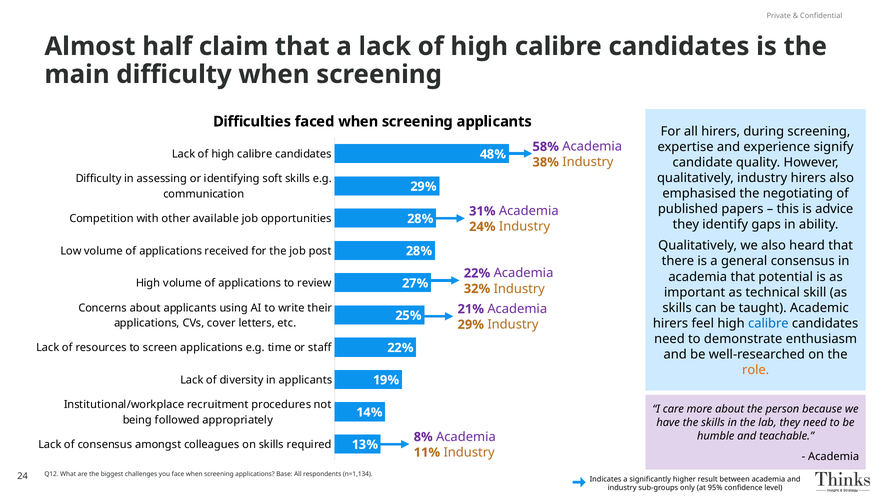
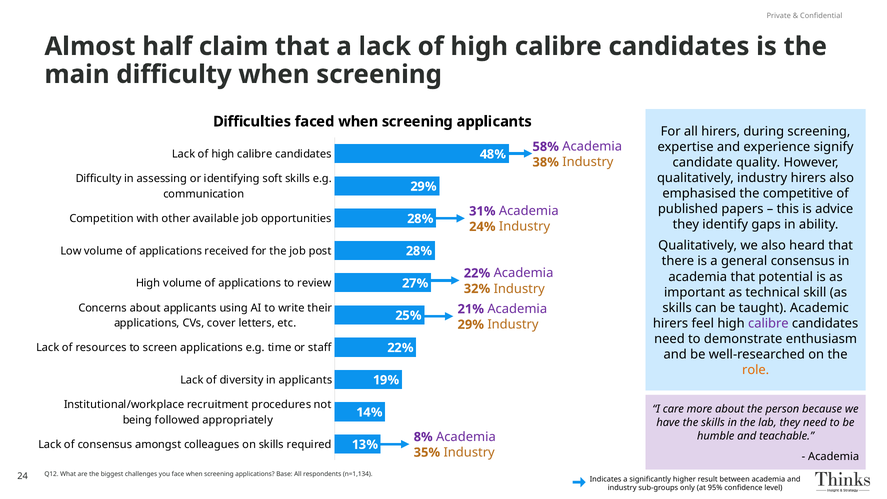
negotiating: negotiating -> competitive (798, 193)
calibre colour: blue -> purple (768, 323)
11%: 11% -> 35% (427, 452)
